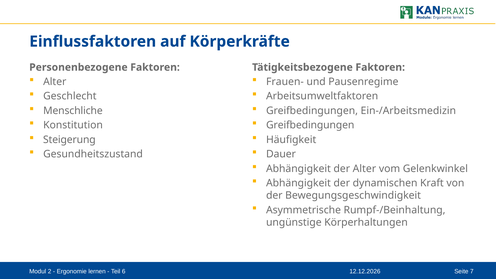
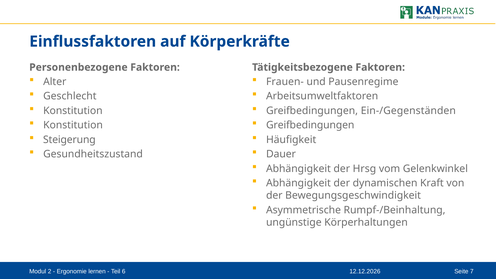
Menschliche: Menschliche -> Konstitution (73, 111)
Ein-/Arbeitsmedizin: Ein-/Arbeitsmedizin -> Ein-/Gegenständen (408, 111)
der Alter: Alter -> Hrsg (364, 169)
